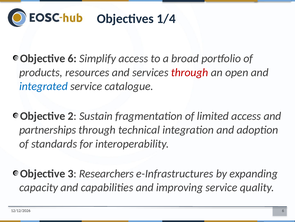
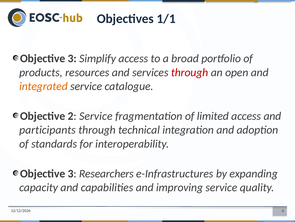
1/4: 1/4 -> 1/1 (166, 19)
6: 6 -> 3 (72, 58)
integrated colour: blue -> orange (44, 86)
2 Sustain: Sustain -> Service (96, 116)
partnerships: partnerships -> participants (48, 130)
